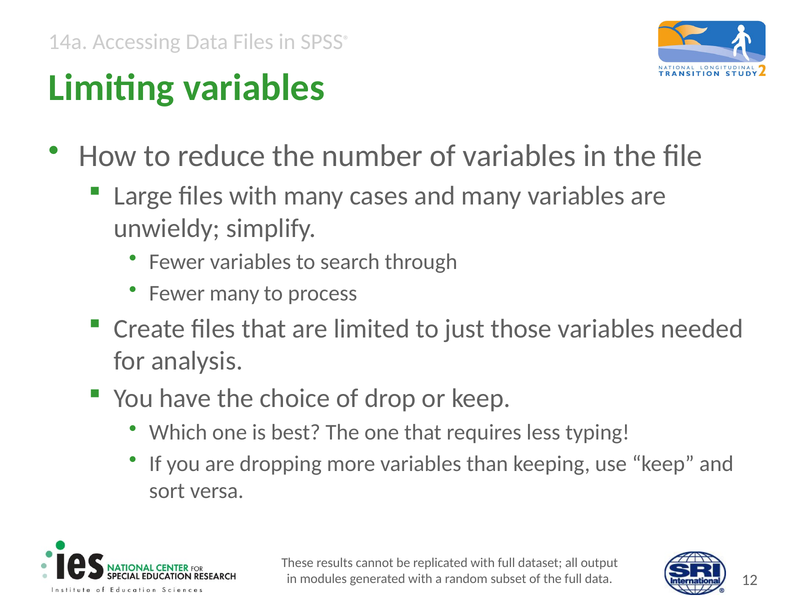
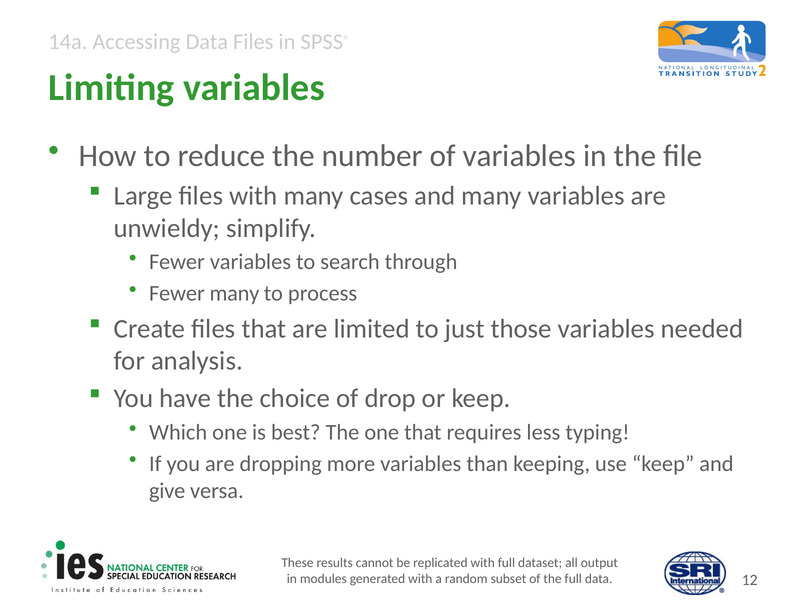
sort: sort -> give (167, 490)
